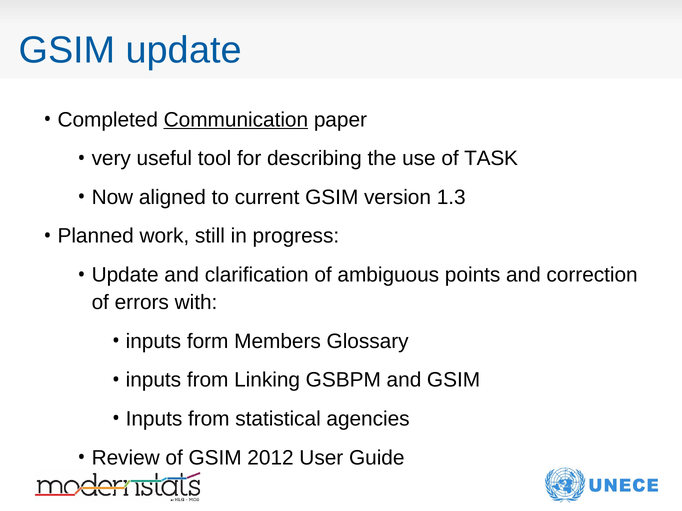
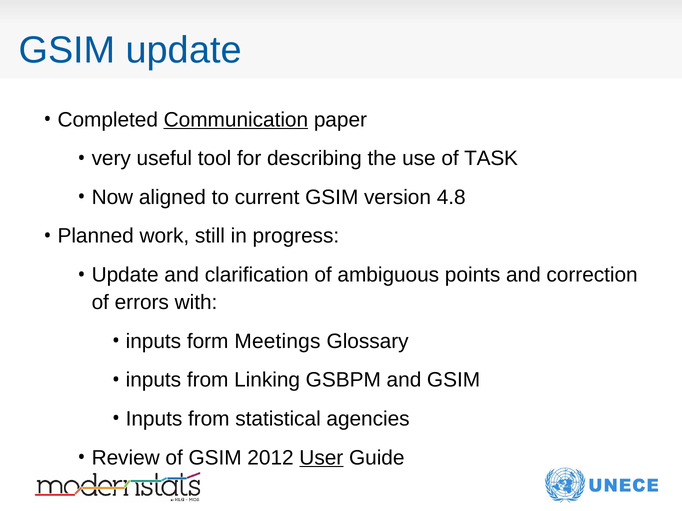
1.3: 1.3 -> 4.8 (451, 197)
Members: Members -> Meetings (277, 342)
User underline: none -> present (321, 458)
